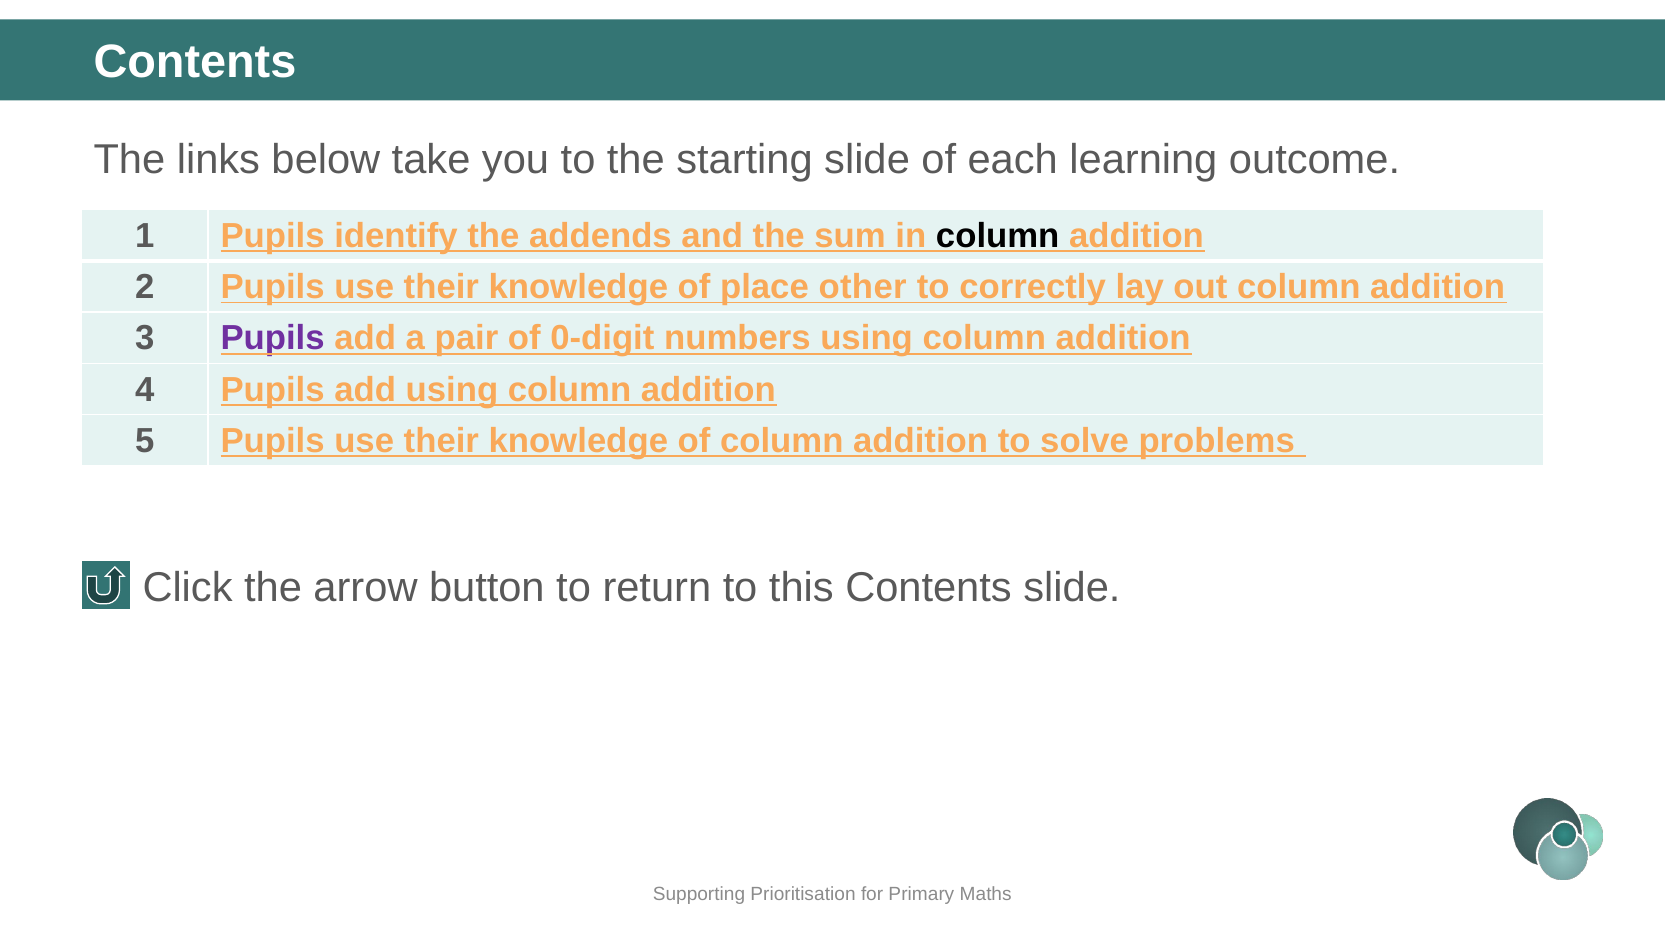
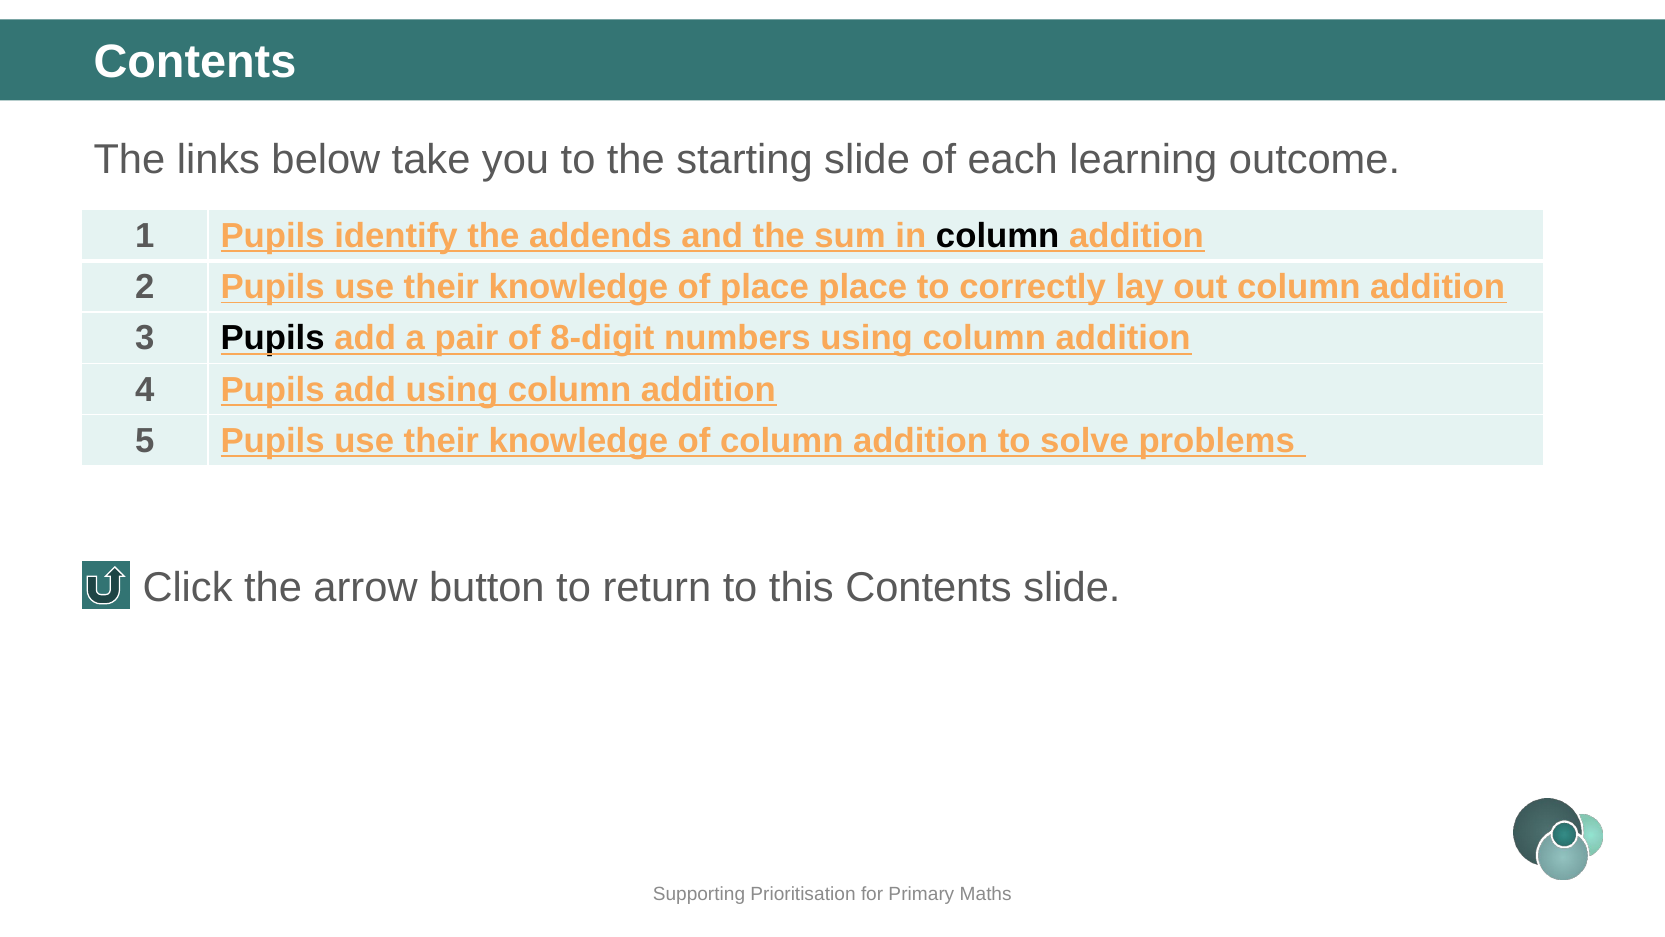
place other: other -> place (863, 287)
Pupils colour: purple -> black (273, 338)
0-digit: 0-digit -> 8-digit (602, 338)
